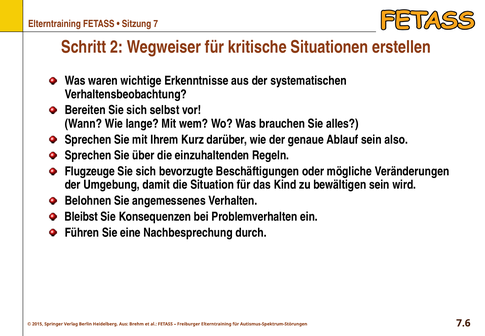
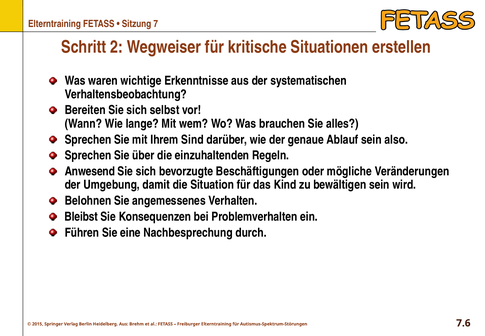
Kurz: Kurz -> Sind (192, 139)
Flugzeuge: Flugzeuge -> Anwesend (90, 171)
